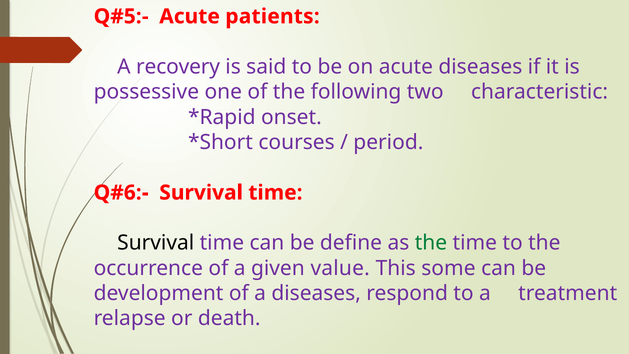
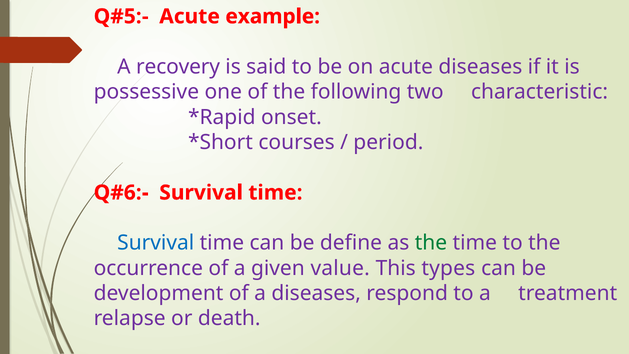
patients: patients -> example (273, 16)
Survival colour: black -> blue (156, 243)
some: some -> types (448, 268)
